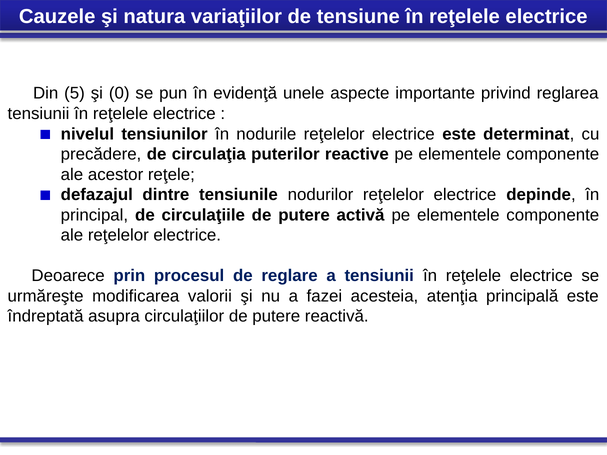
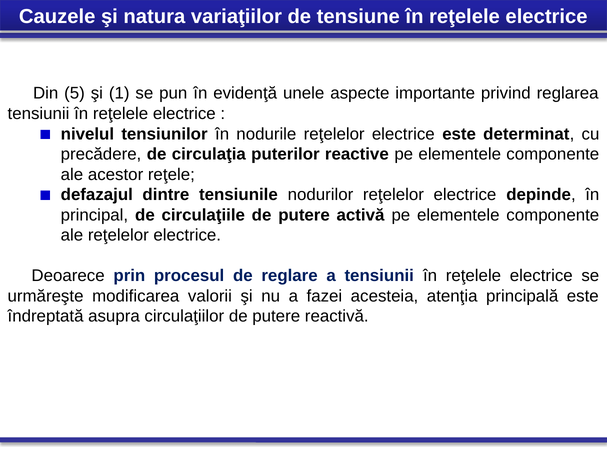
0: 0 -> 1 (119, 93)
